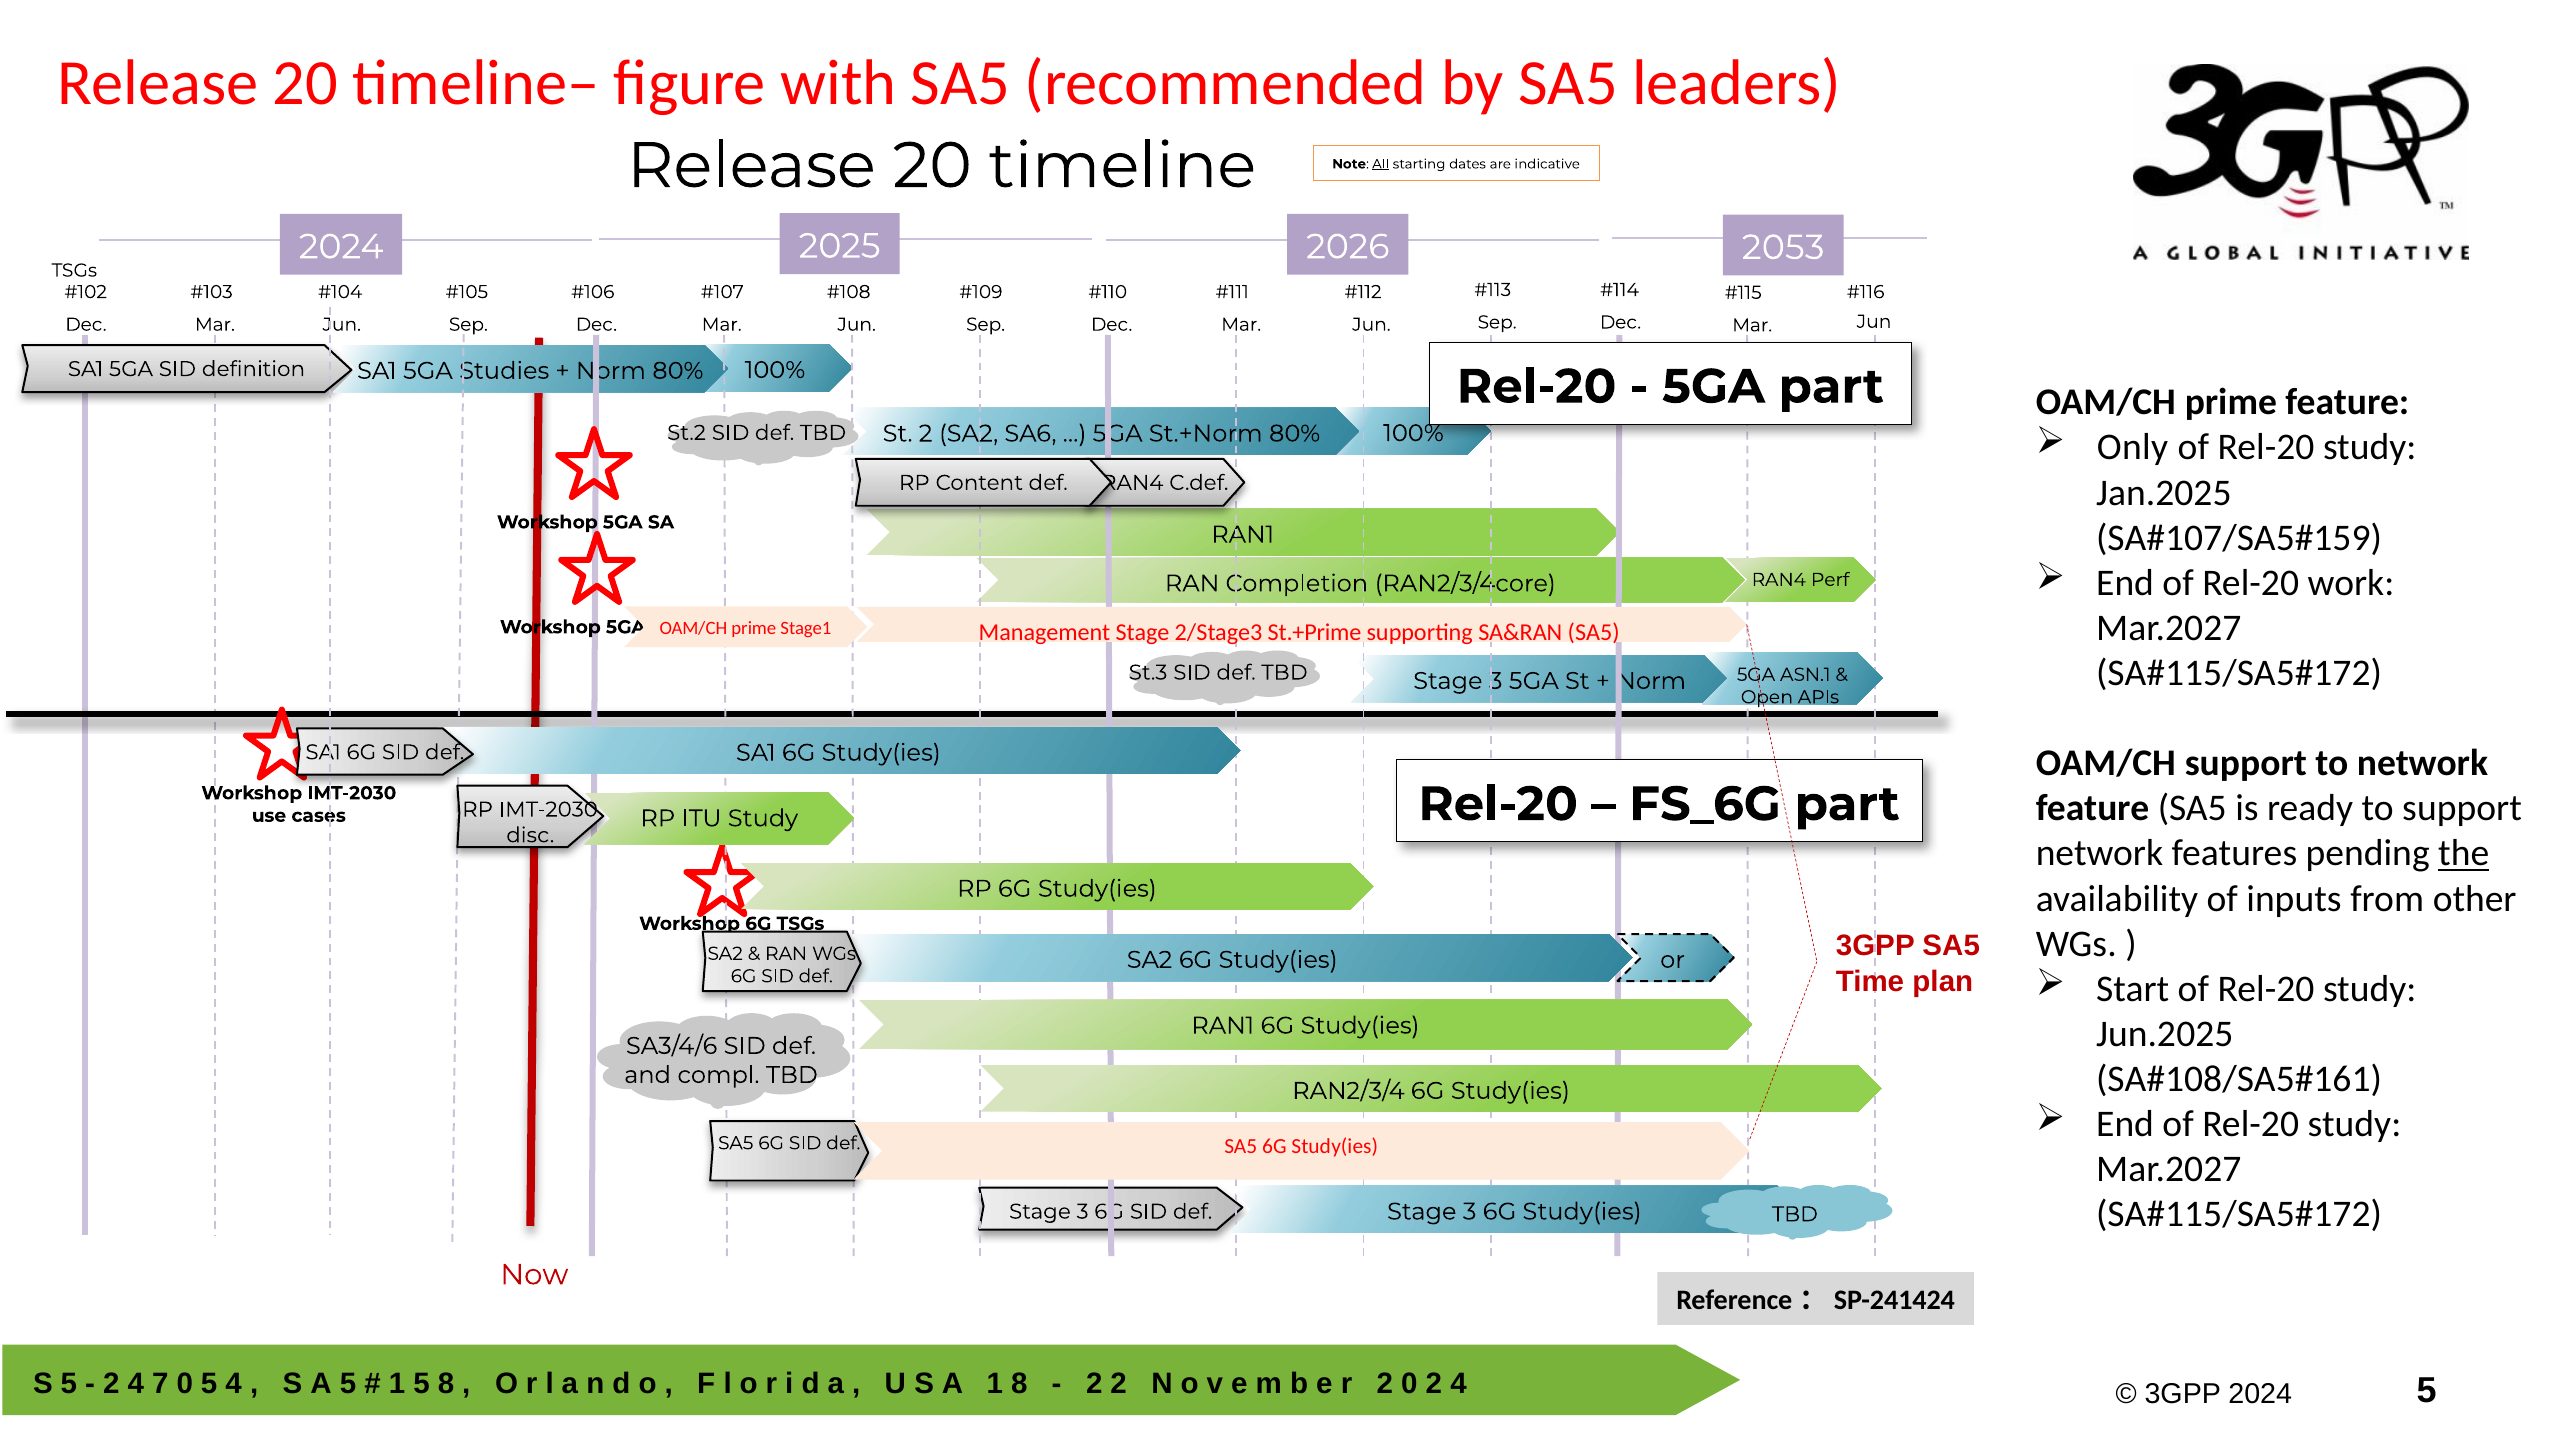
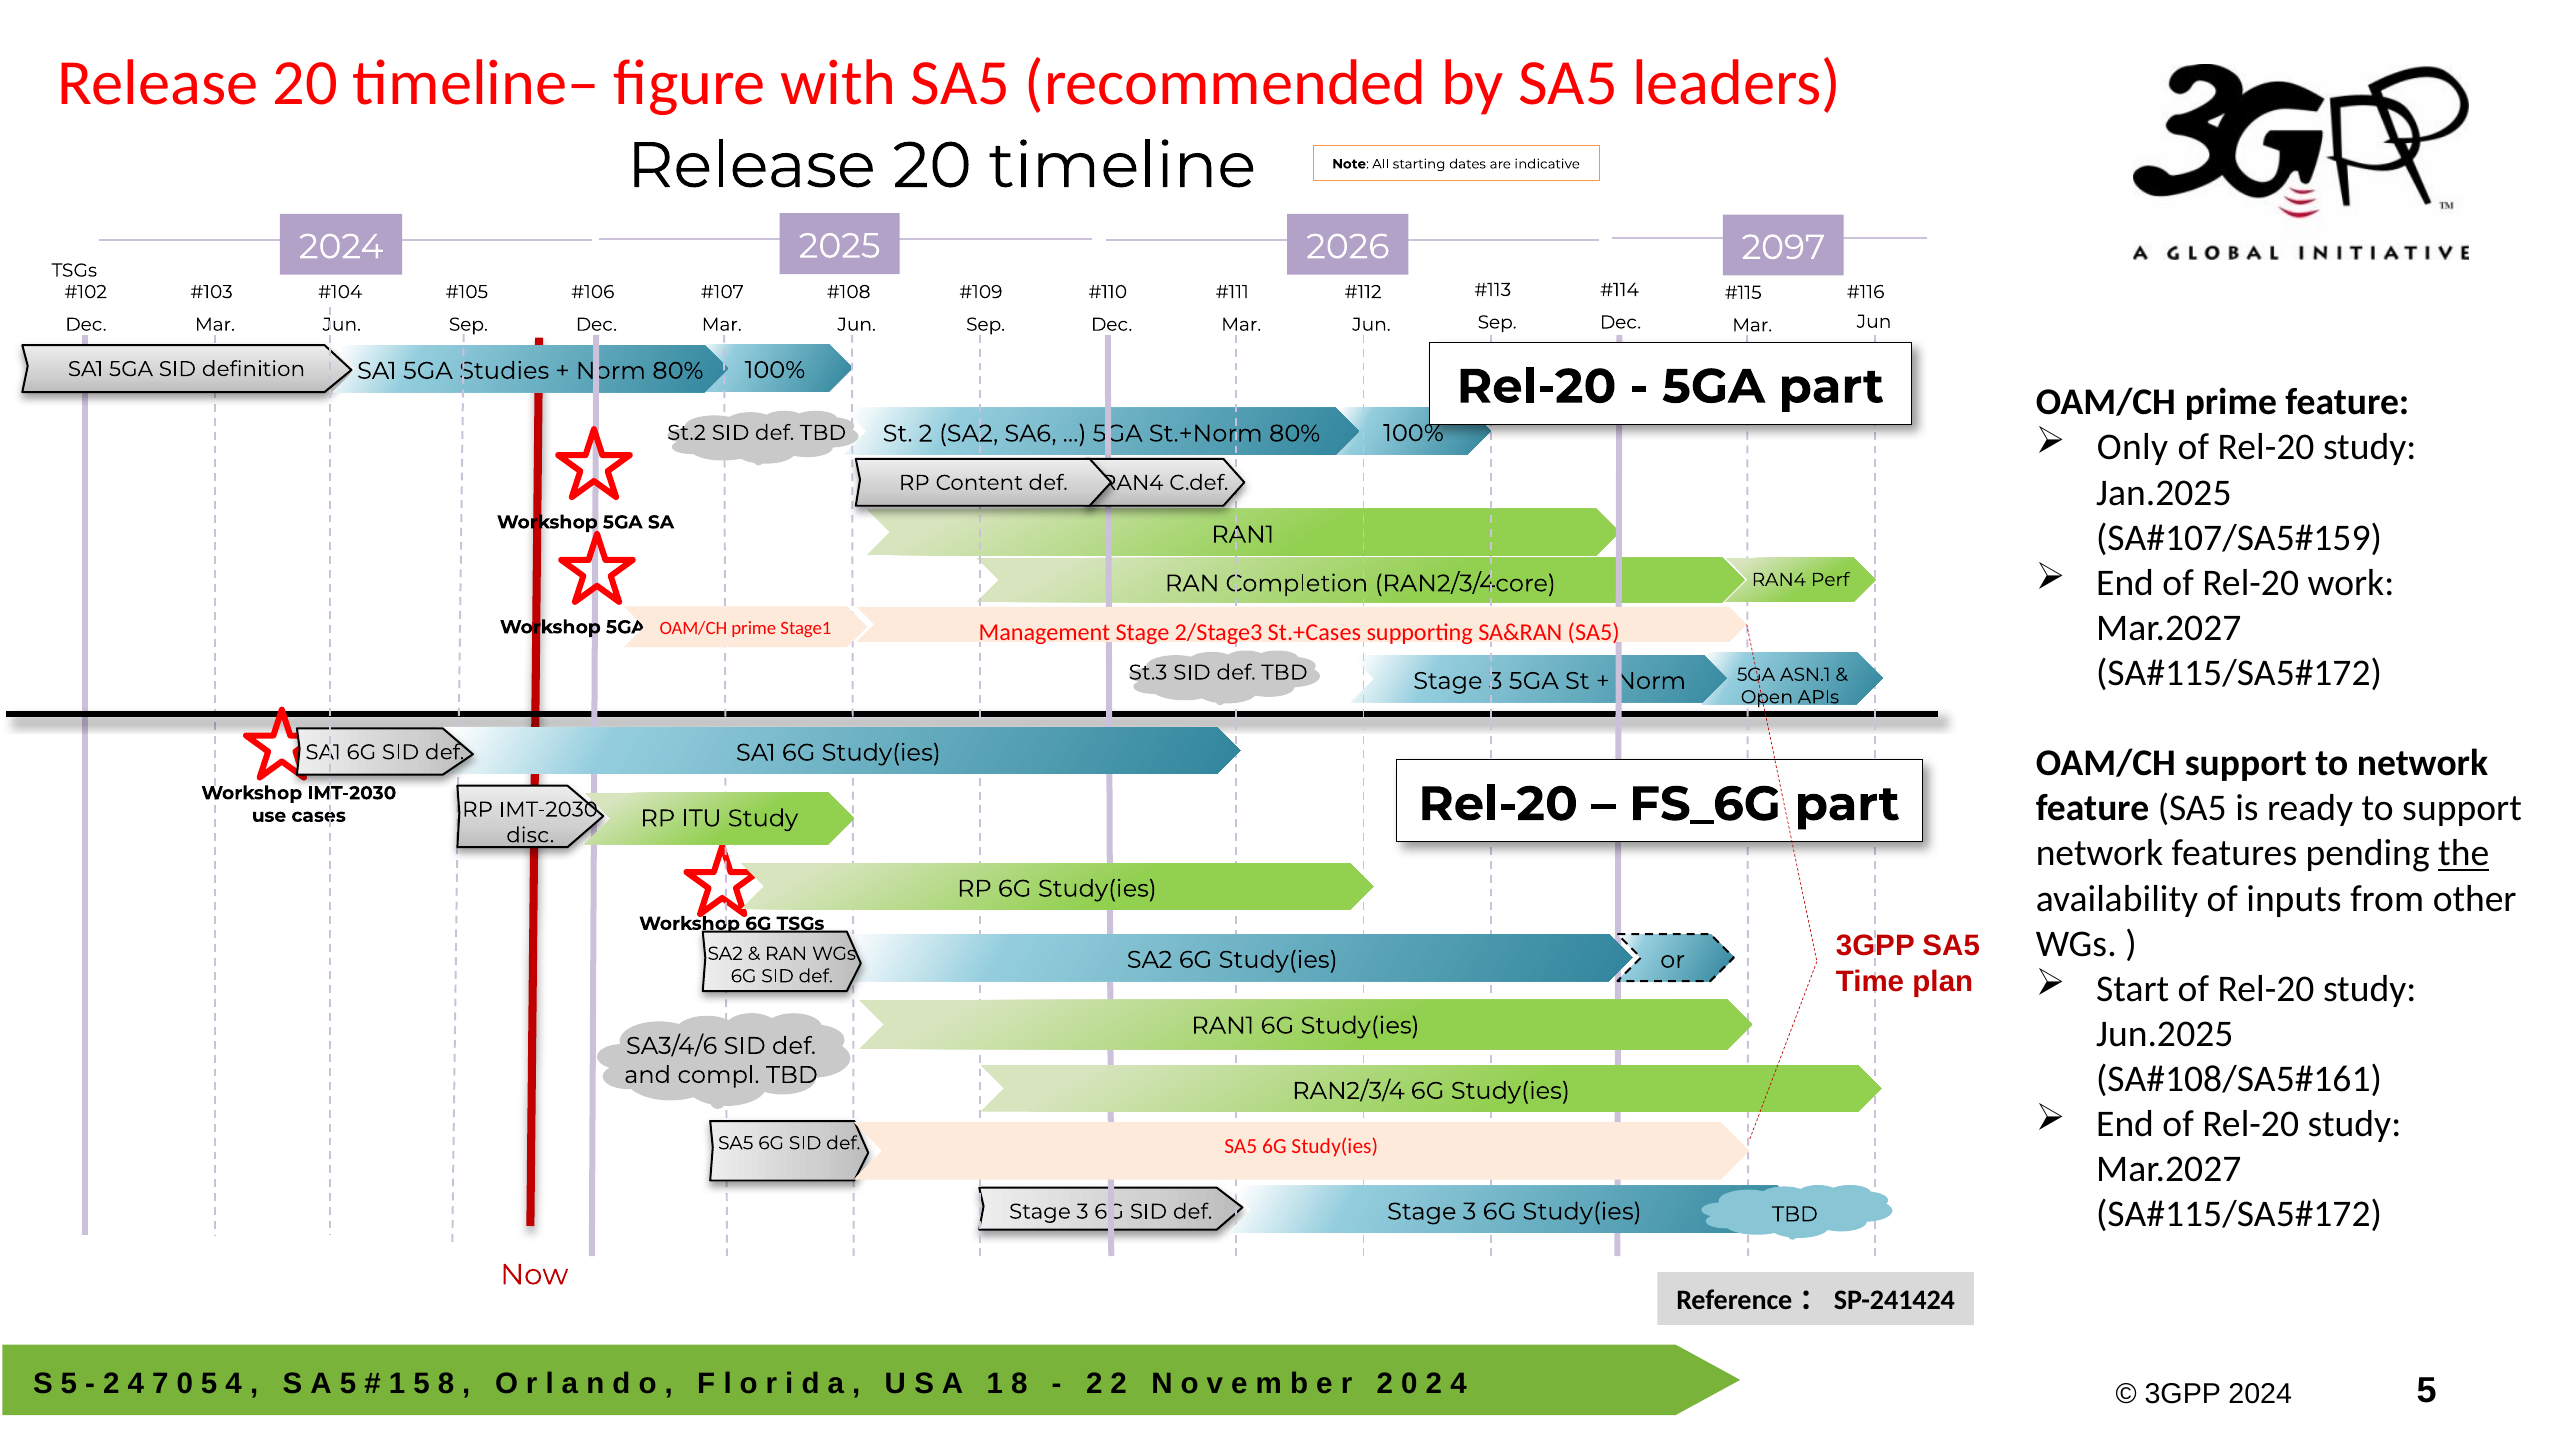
All underline: present -> none (1381, 164)
2053: 2053 -> 2097 (1783, 247)
St.+Prime: St.+Prime -> St.+Cases (1314, 633)
